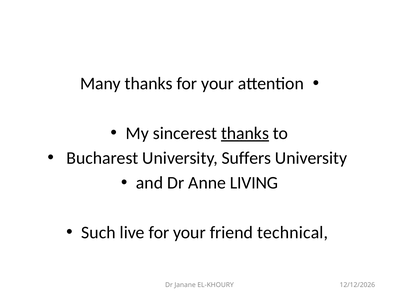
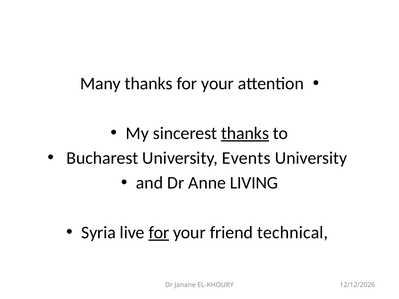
Suffers: Suffers -> Events (246, 158)
Such: Such -> Syria (99, 233)
for underline: none -> present (159, 233)
